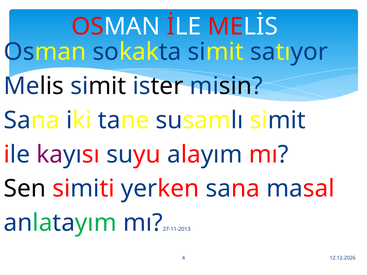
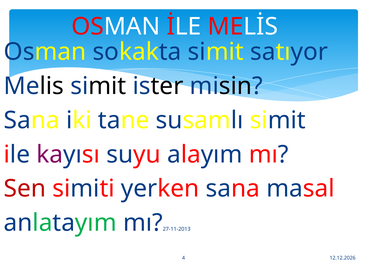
Sen colour: black -> red (25, 189)
